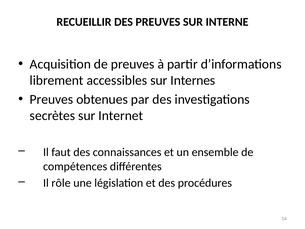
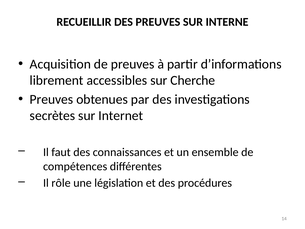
Internes: Internes -> Cherche (193, 80)
